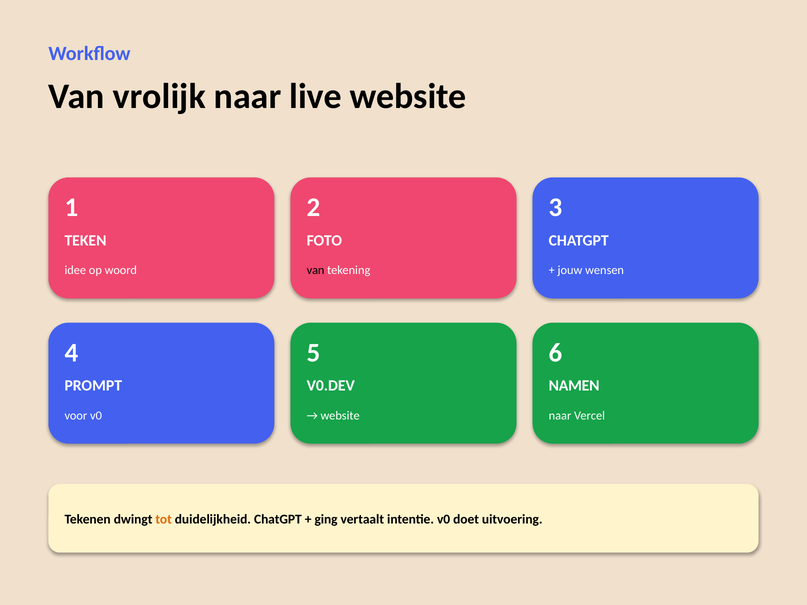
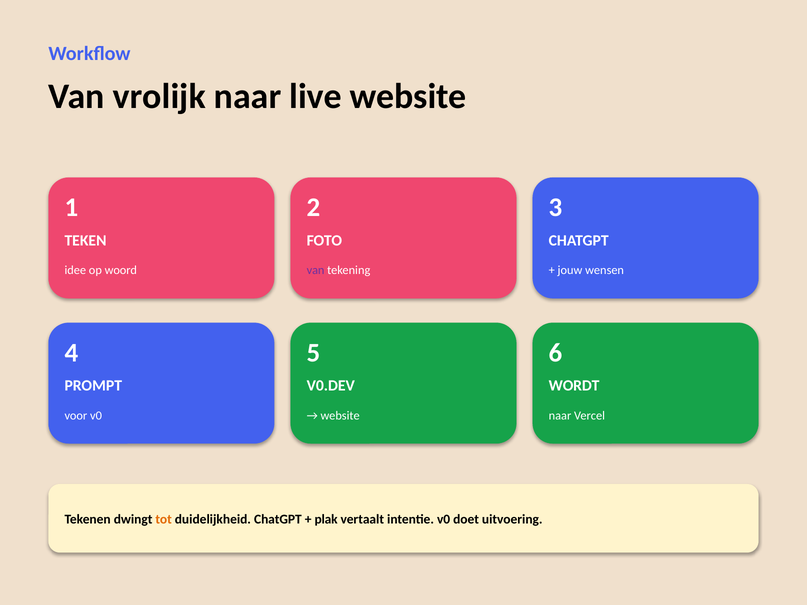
van colour: black -> purple (316, 271)
NAMEN: NAMEN -> WORDT (574, 386)
ging: ging -> plak (326, 519)
